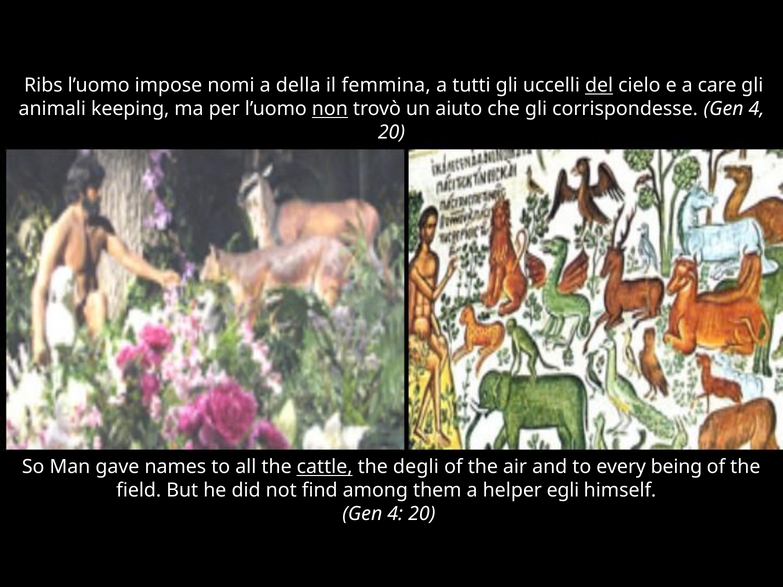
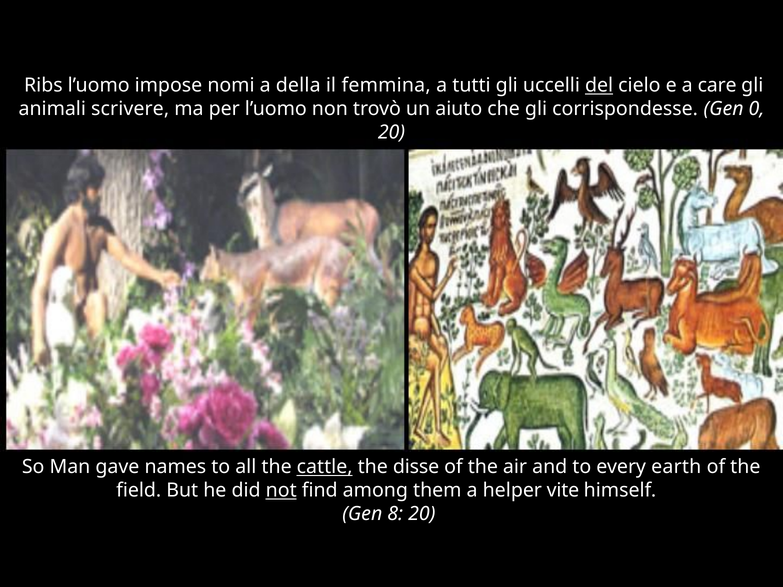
keeping: keeping -> scrivere (130, 109)
non underline: present -> none (330, 109)
corrispondesse Gen 4: 4 -> 0 (757, 109)
degli: degli -> disse (416, 467)
being: being -> earth (676, 467)
not underline: none -> present (281, 491)
egli: egli -> vite (563, 491)
4: 4 -> 8 (395, 514)
